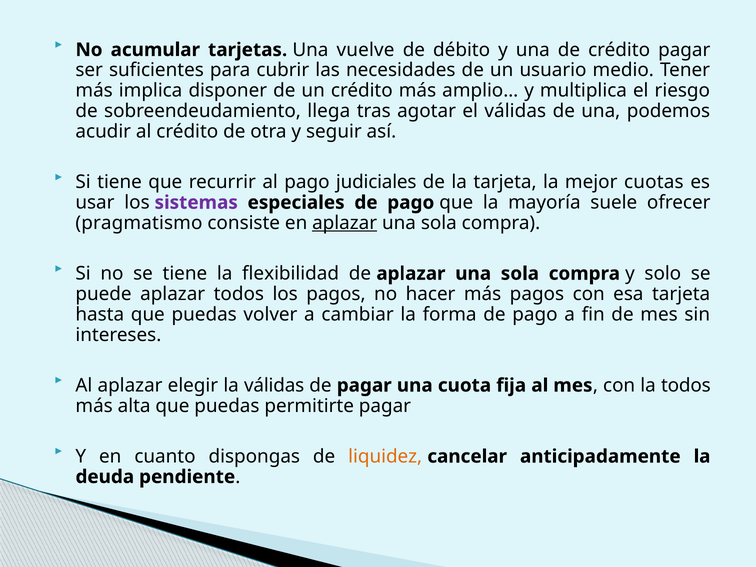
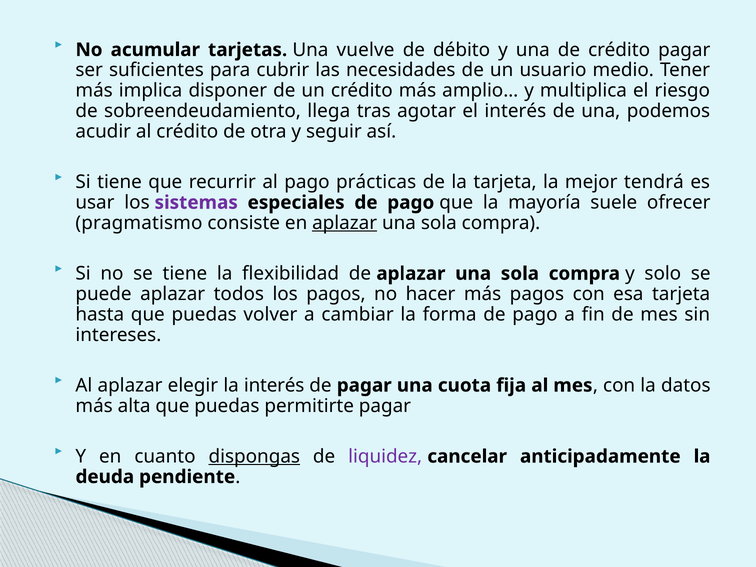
el válidas: válidas -> interés (515, 111)
judiciales: judiciales -> prácticas (376, 182)
cuotas: cuotas -> tendrá (654, 182)
la válidas: válidas -> interés (274, 385)
la todos: todos -> datos (686, 385)
dispongas underline: none -> present (254, 456)
liquidez colour: orange -> purple (385, 456)
